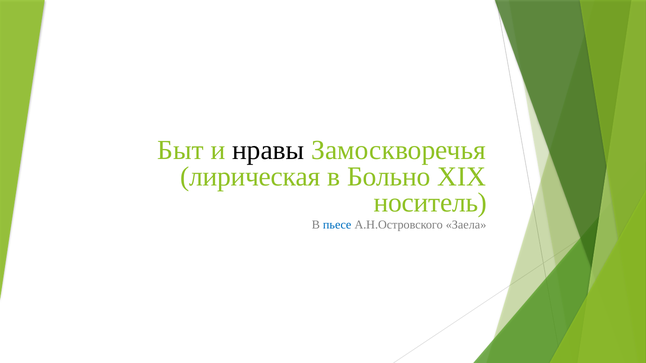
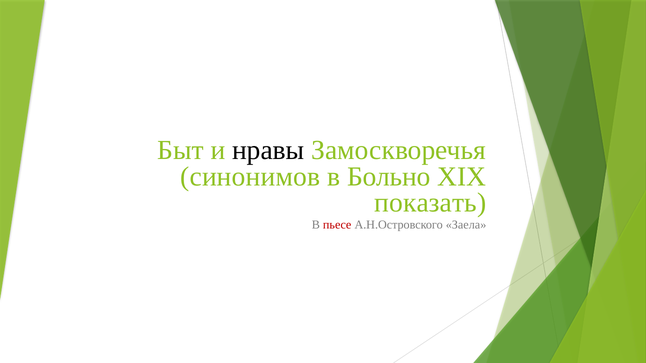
лирическая: лирическая -> синонимов (250, 177)
носитель: носитель -> показать (430, 203)
пьесе colour: blue -> red (337, 225)
